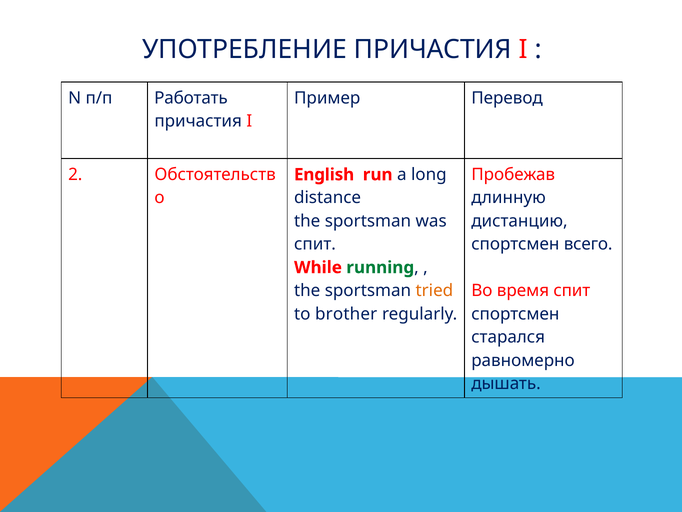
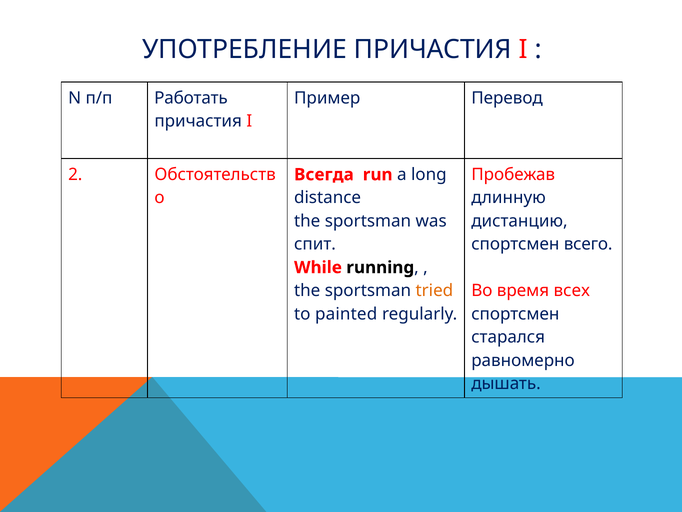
English: English -> Всегда (324, 174)
running colour: green -> black (380, 267)
время спит: спит -> всех (572, 290)
brother: brother -> painted (346, 314)
